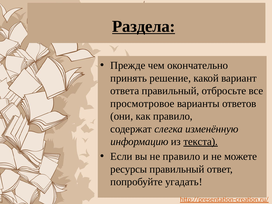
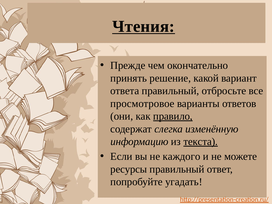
Раздела: Раздела -> Чтения (144, 26)
правило underline: none -> present (173, 116)
не правило: правило -> каждого (182, 156)
